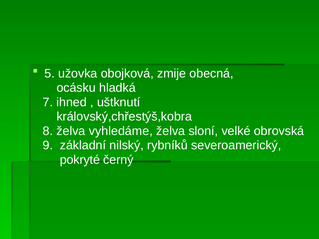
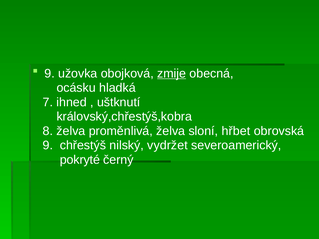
5: 5 -> 9 (50, 73)
zmije underline: none -> present (172, 73)
vyhledáme: vyhledáme -> proměnlivá (121, 131)
velké: velké -> hřbet (236, 131)
základní: základní -> chřestýš (83, 146)
rybníků: rybníků -> vydržet (167, 146)
